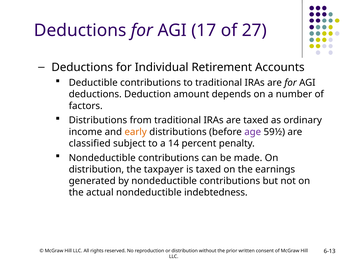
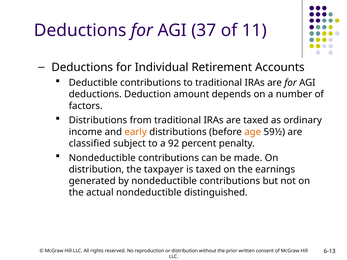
17: 17 -> 37 (204, 30)
27: 27 -> 11 (254, 30)
age colour: purple -> orange (253, 132)
14: 14 -> 92 (174, 144)
indebtedness: indebtedness -> distinguished (216, 193)
